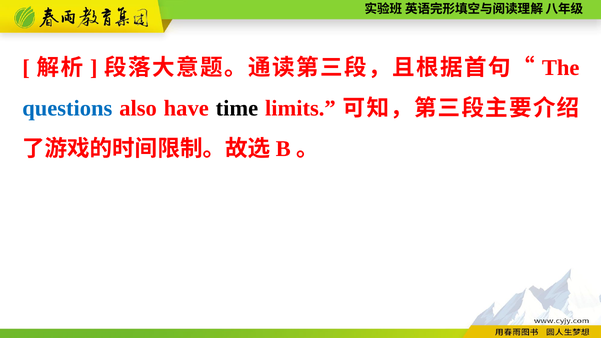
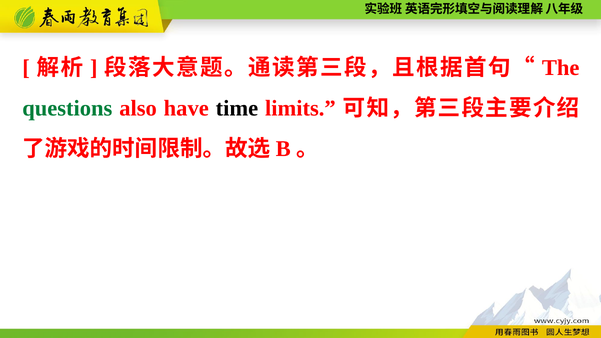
questions colour: blue -> green (67, 108)
